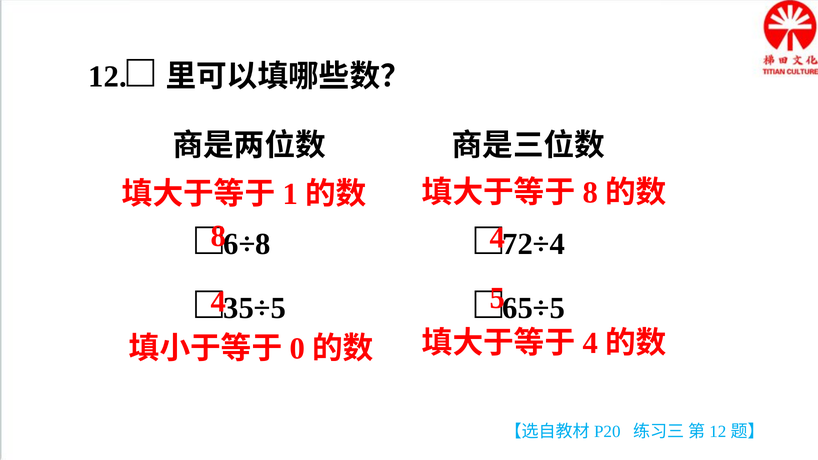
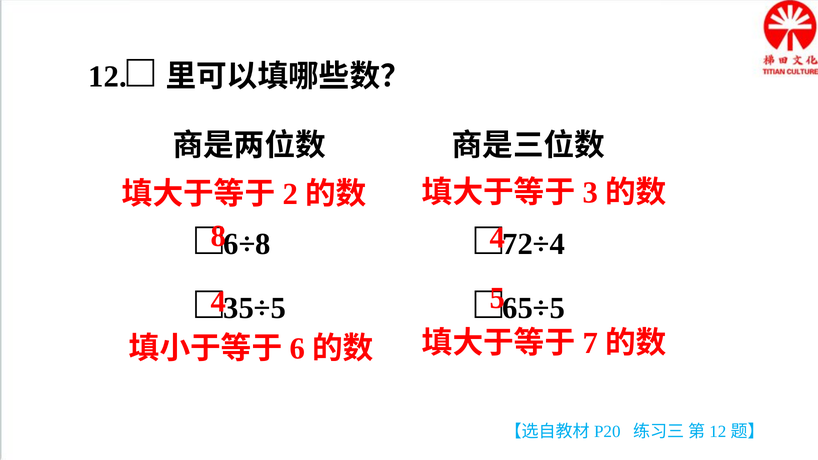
8: 8 -> 3 (590, 193)
1: 1 -> 2 (290, 194)
4: 4 -> 7 (590, 343)
0: 0 -> 6 (297, 349)
